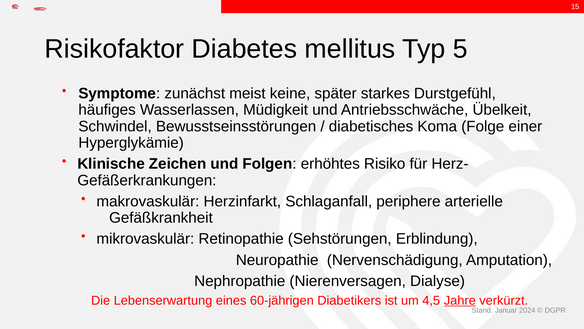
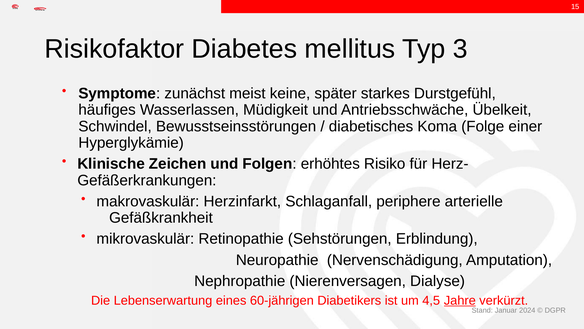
5: 5 -> 3 (460, 49)
